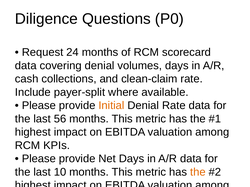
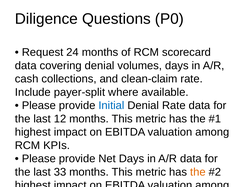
Initial colour: orange -> blue (111, 106)
56: 56 -> 12 (60, 119)
10: 10 -> 33 (60, 172)
